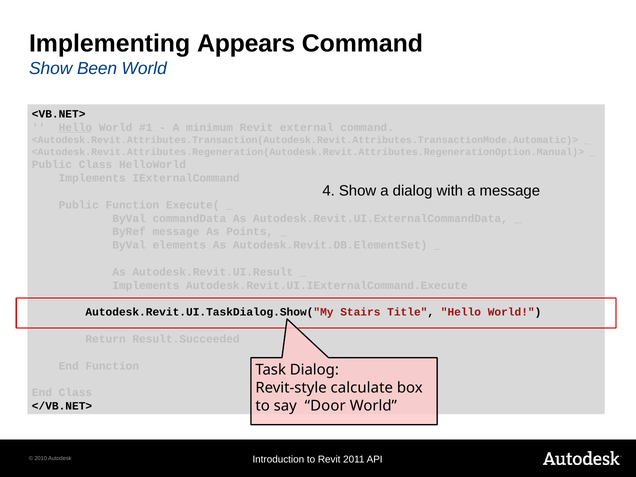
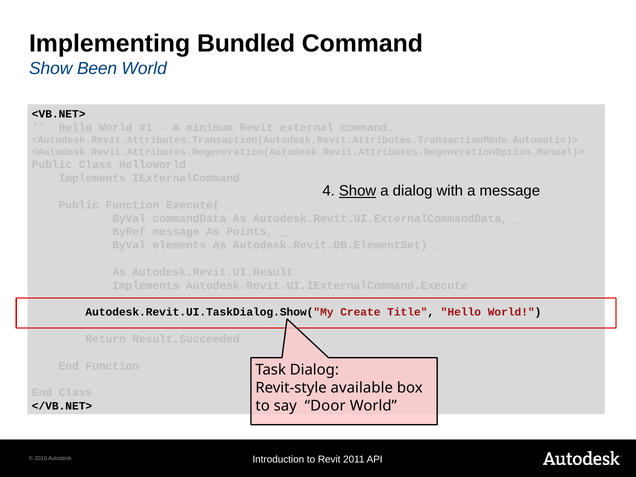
Appears: Appears -> Bundled (246, 44)
Show underline: none -> present (358, 191)
Stairs: Stairs -> Create (360, 312)
calculate: calculate -> available (362, 388)
